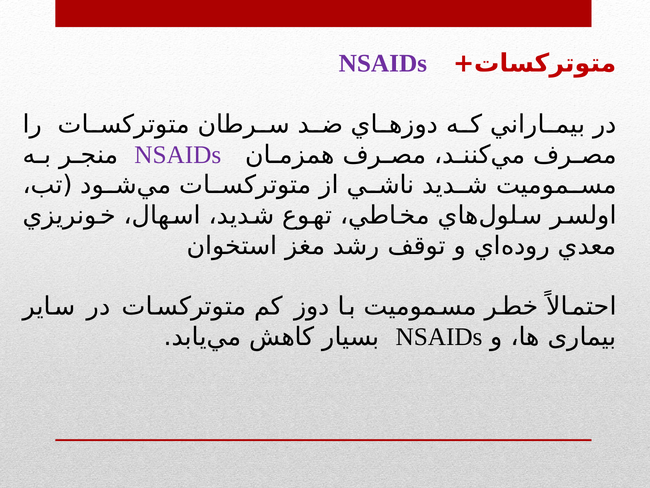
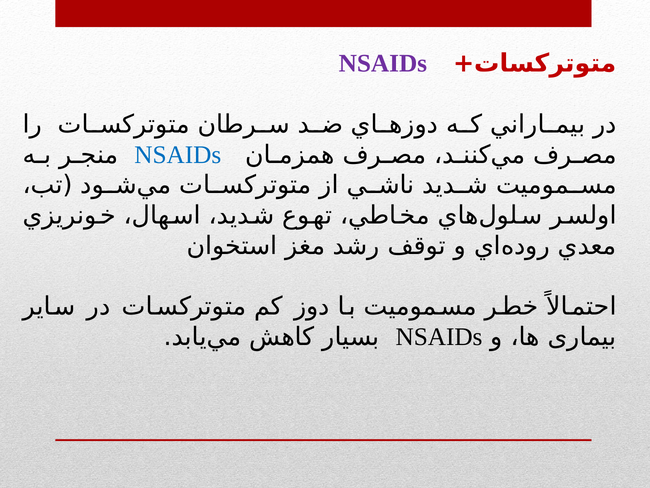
NSAIDs colour: purple -> blue (178, 154)
